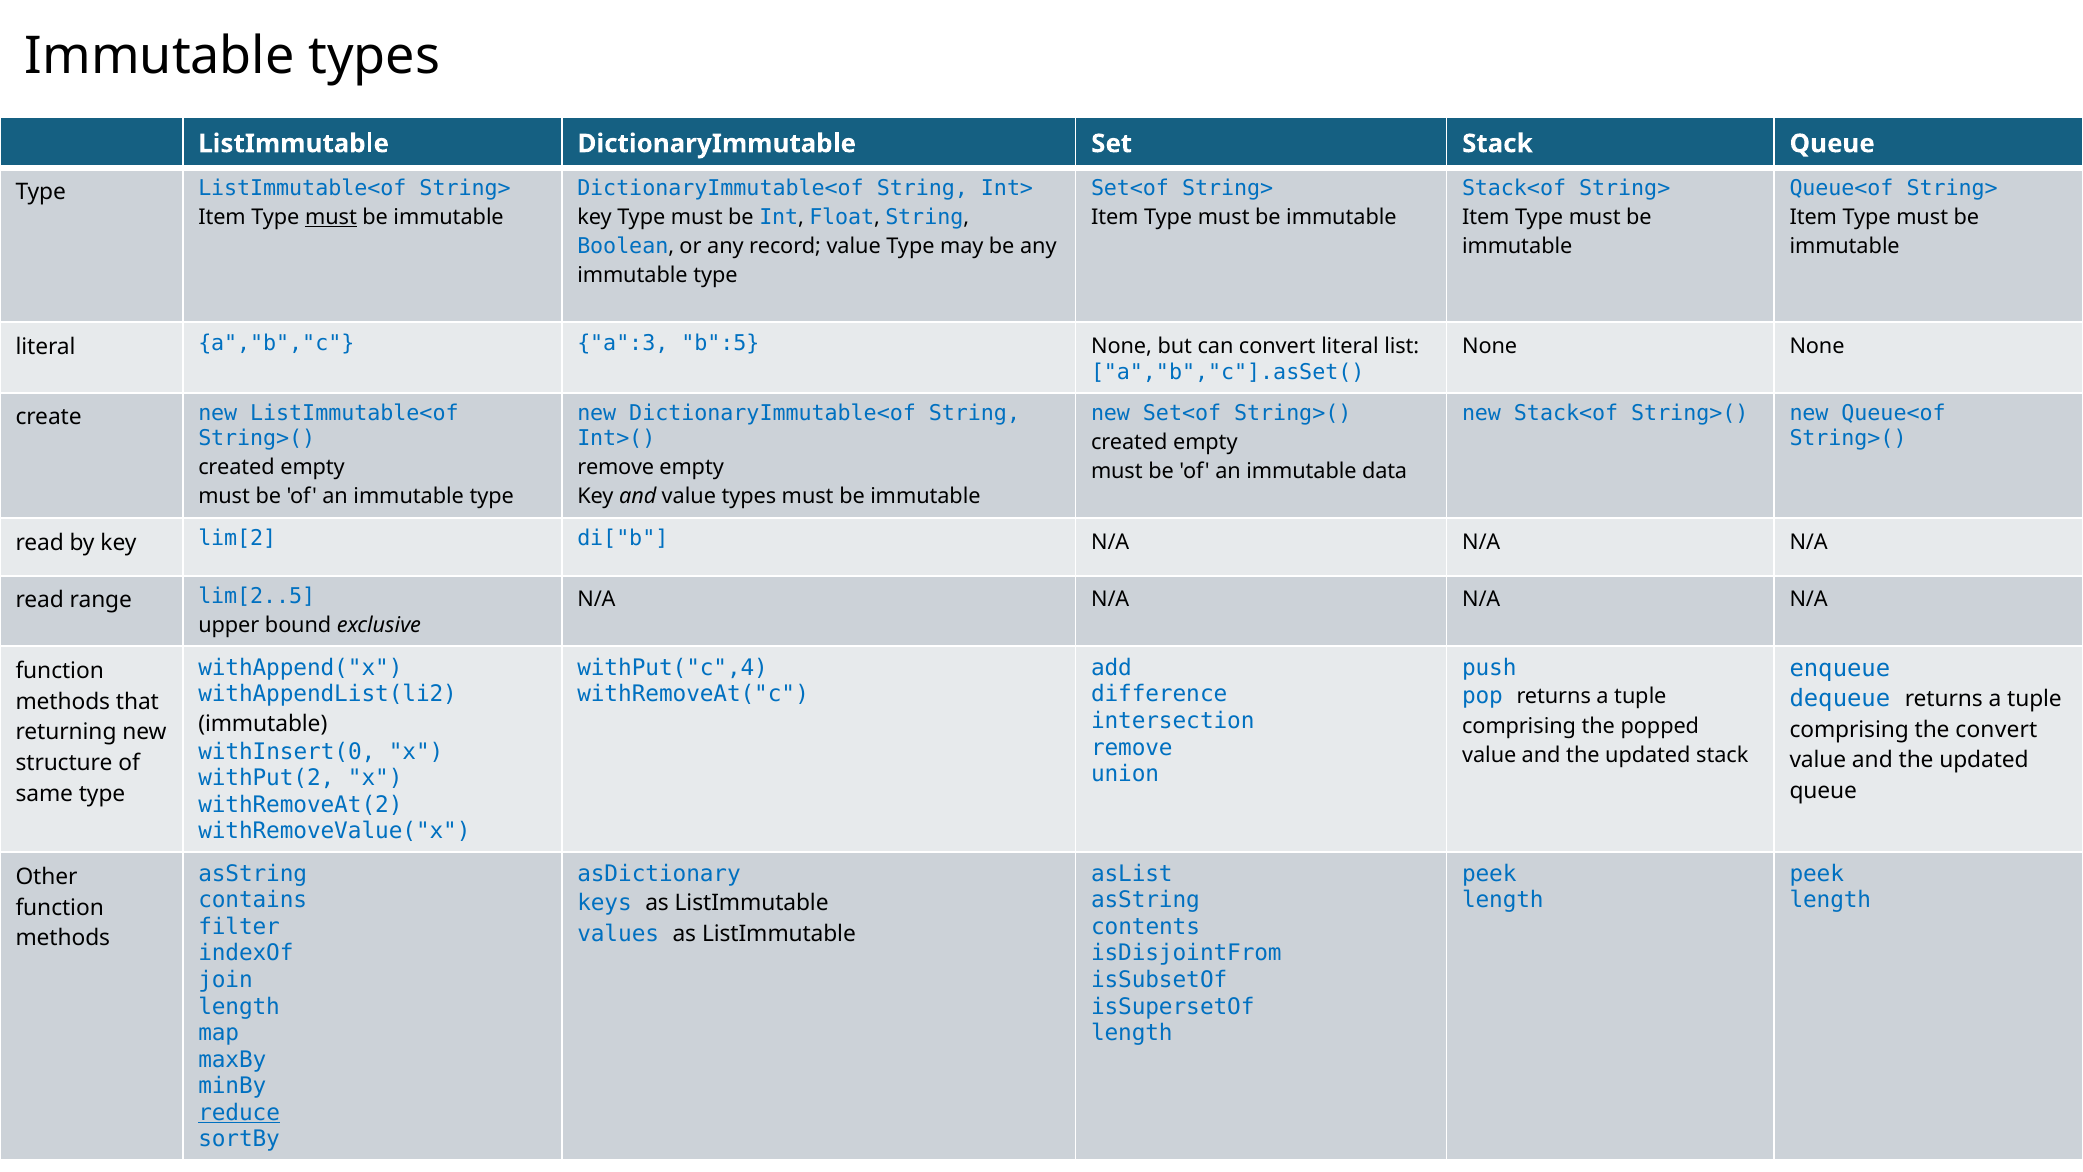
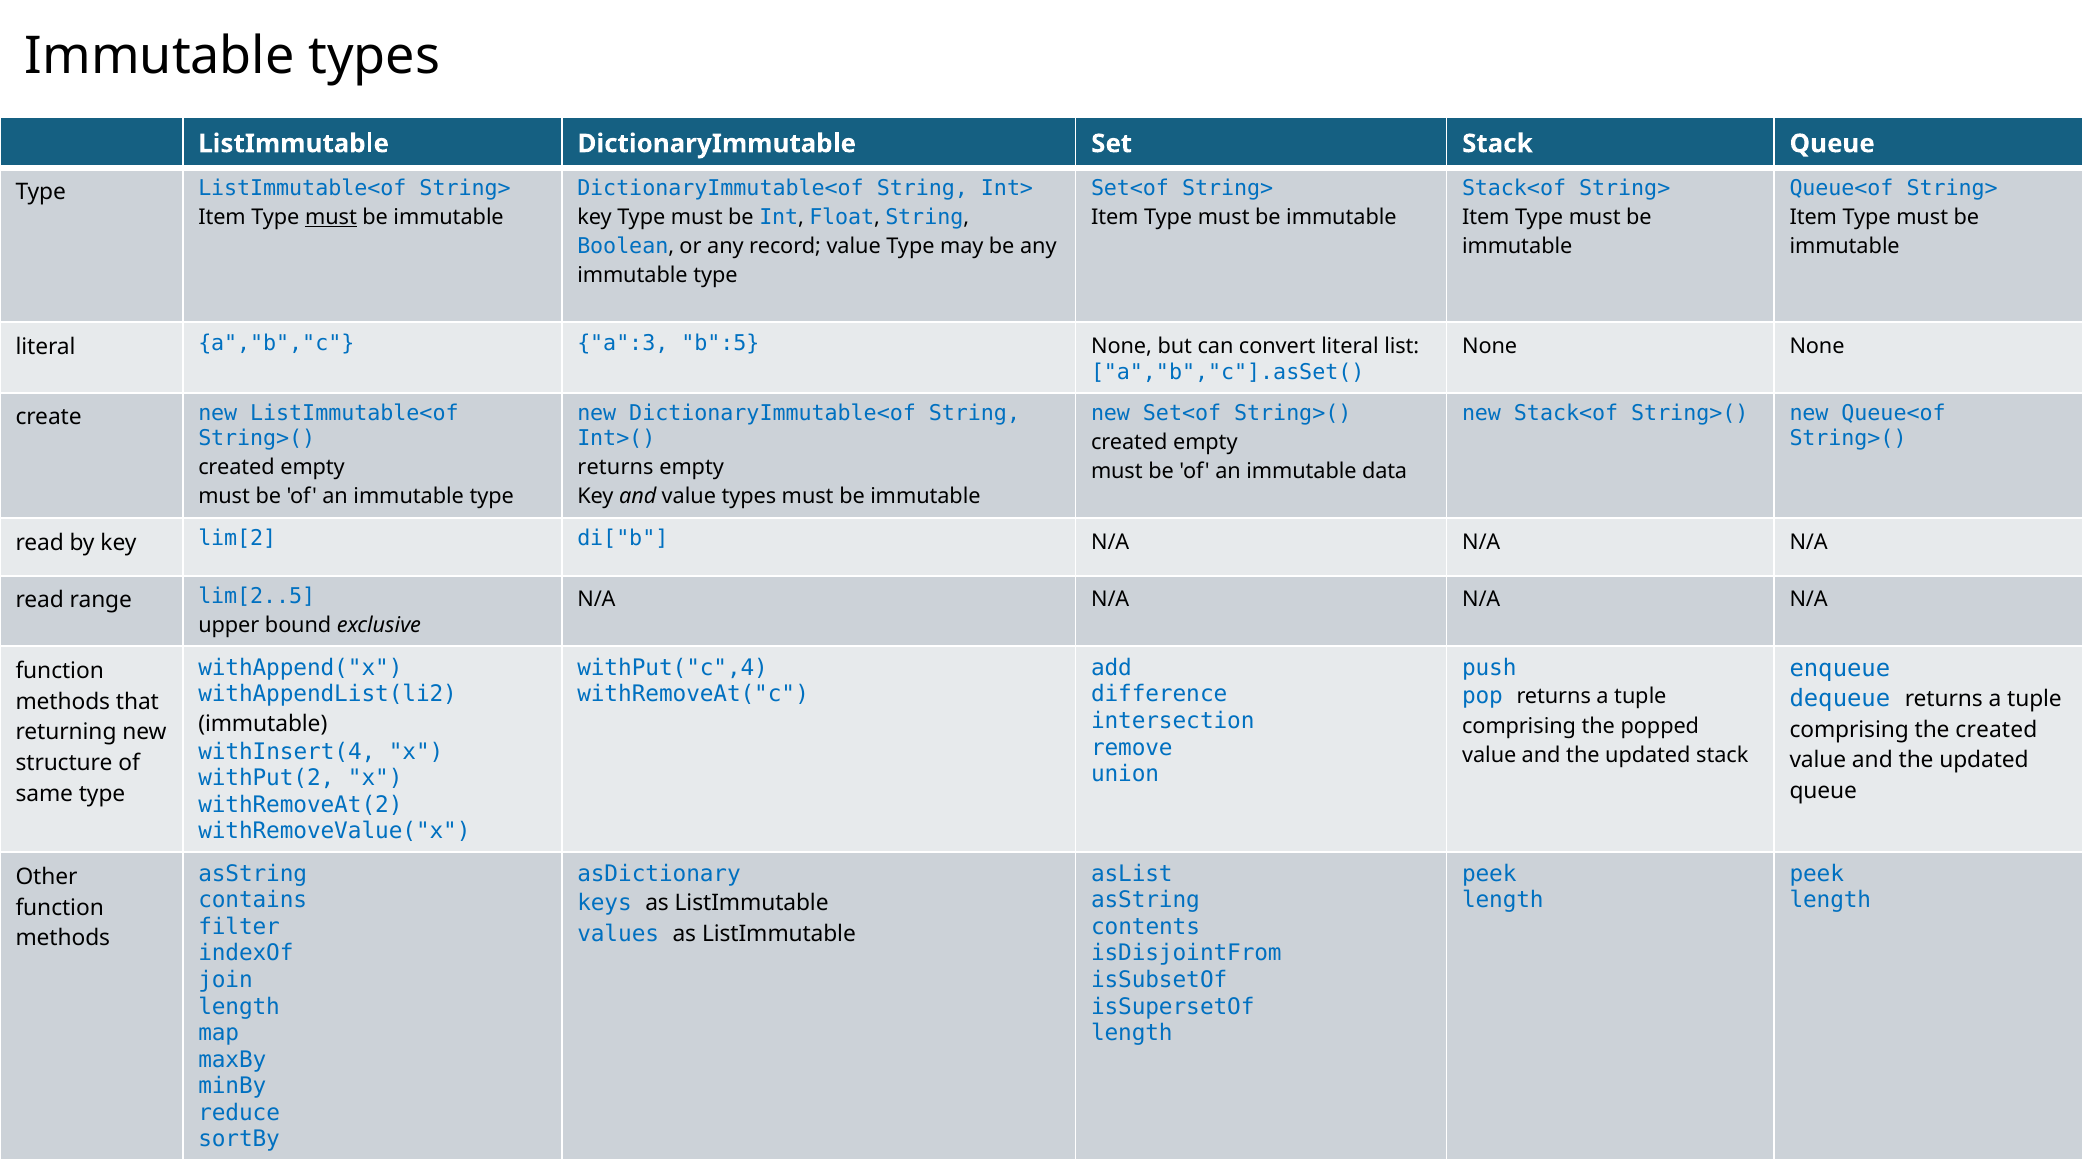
remove: remove -> returns (616, 467)
the convert: convert -> created (1996, 729)
withInsert(0: withInsert(0 -> withInsert(4 (287, 751)
reduce underline: present -> none (239, 1113)
